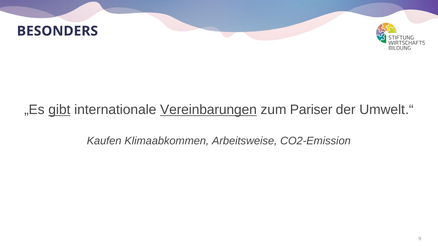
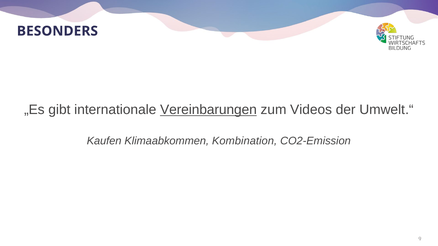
gibt underline: present -> none (59, 110)
Pariser: Pariser -> Videos (311, 110)
Arbeitsweise: Arbeitsweise -> Kombination (245, 141)
